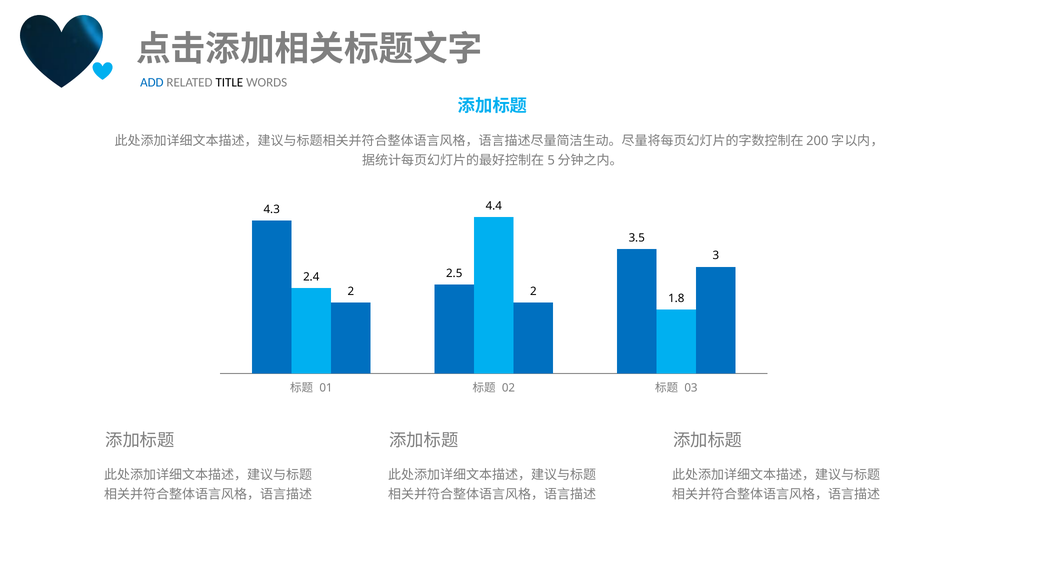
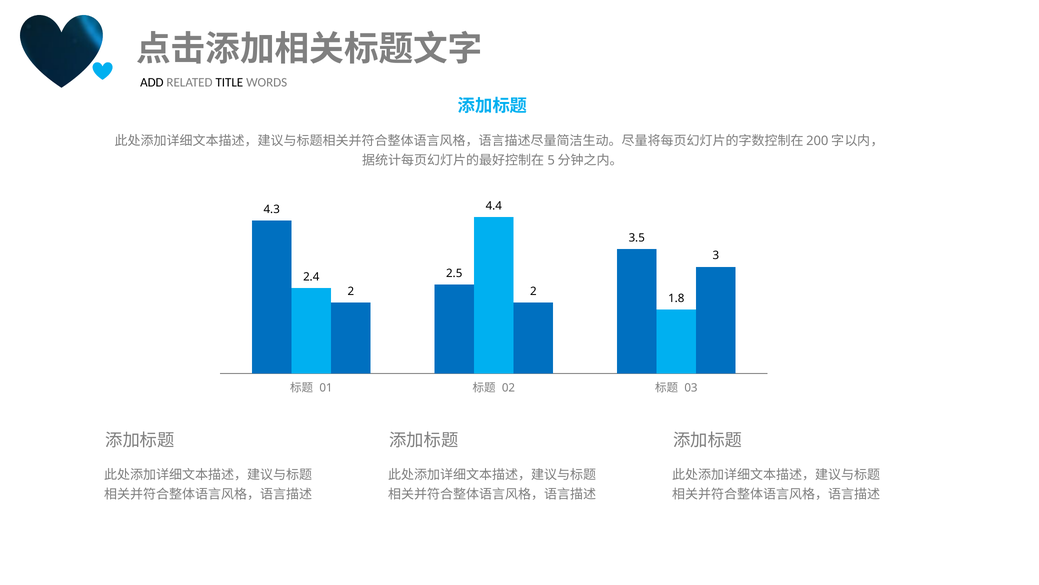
ADD colour: blue -> black (152, 83)
